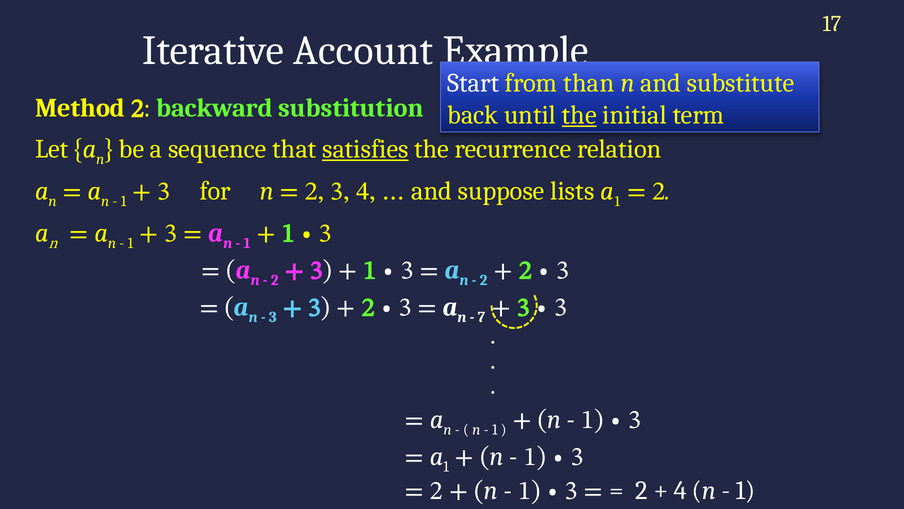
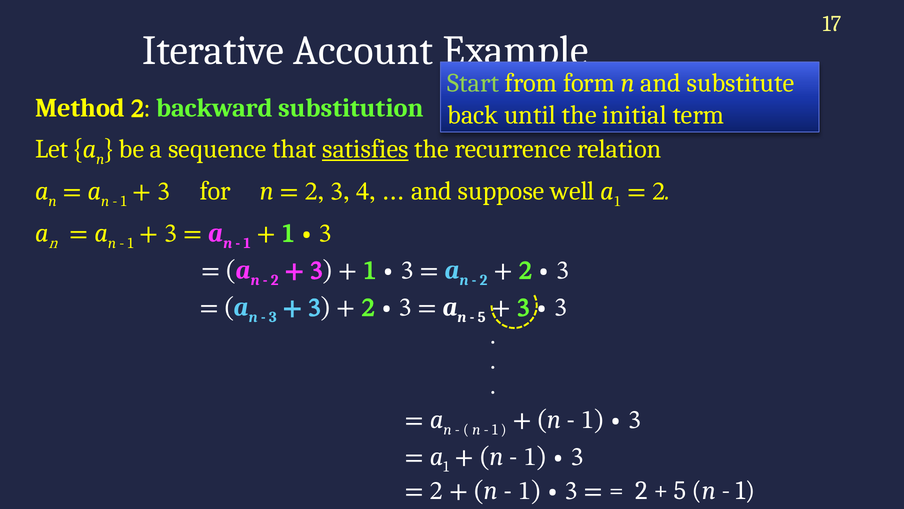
Start colour: white -> light green (473, 83)
than: than -> form (589, 83)
the underline: present -> none (579, 115)
lists: lists -> well (572, 191)
7: 7 -> 5 (482, 317)
4: 4 -> 5 (680, 490)
